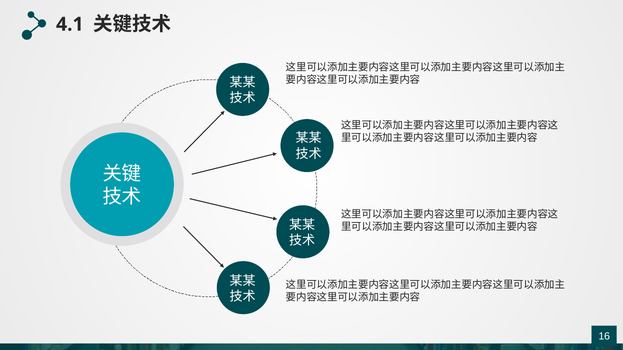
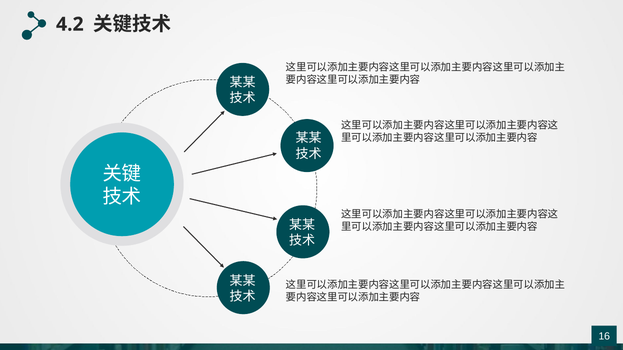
4.1: 4.1 -> 4.2 (70, 24)
